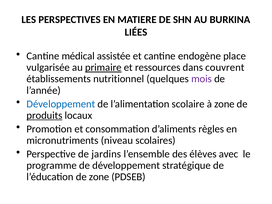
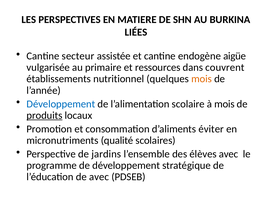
médical: médical -> secteur (78, 56)
place: place -> aigüe (235, 56)
primaire underline: present -> none (103, 67)
mois colour: purple -> orange (202, 79)
à zone: zone -> mois (224, 104)
règles: règles -> éviter (211, 129)
niveau: niveau -> qualité (117, 140)
de zone: zone -> avec (99, 177)
